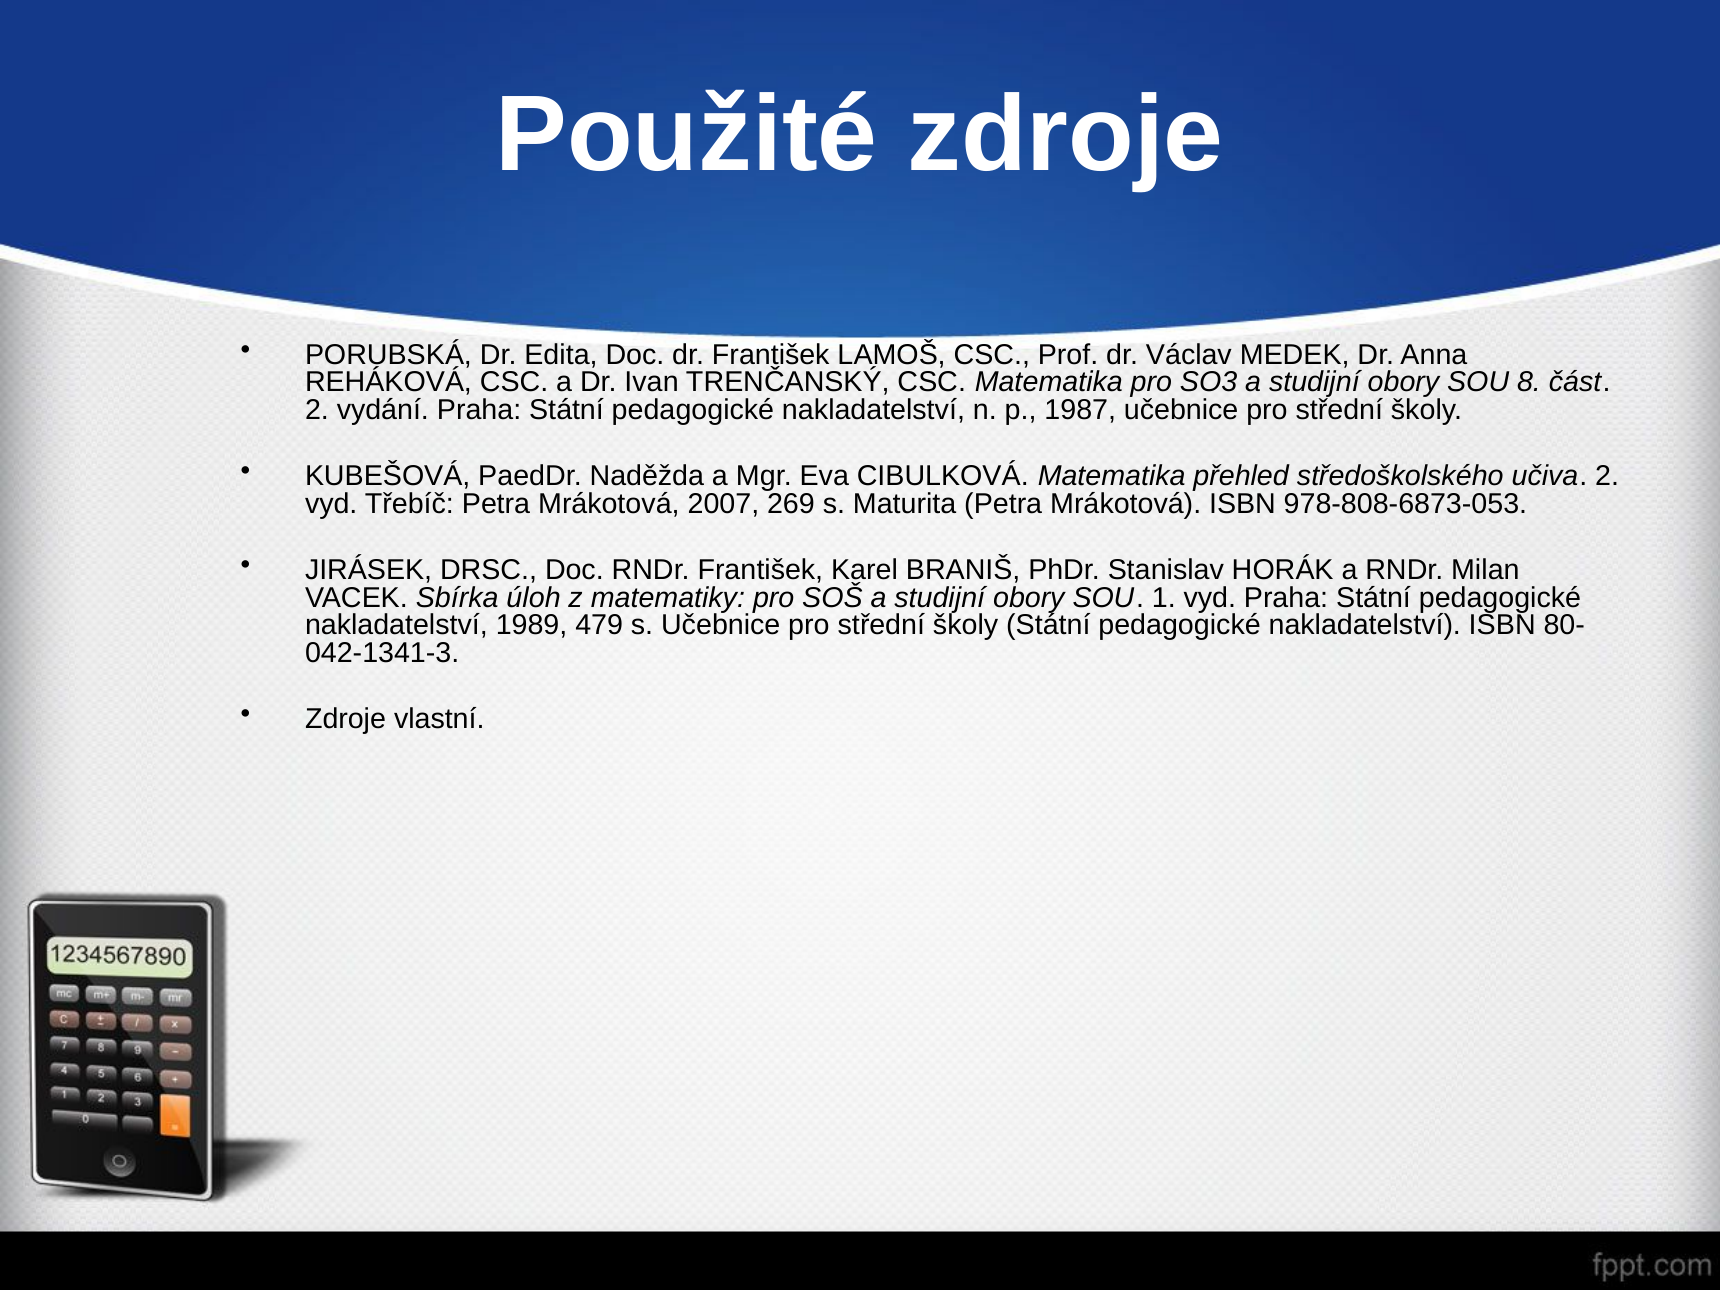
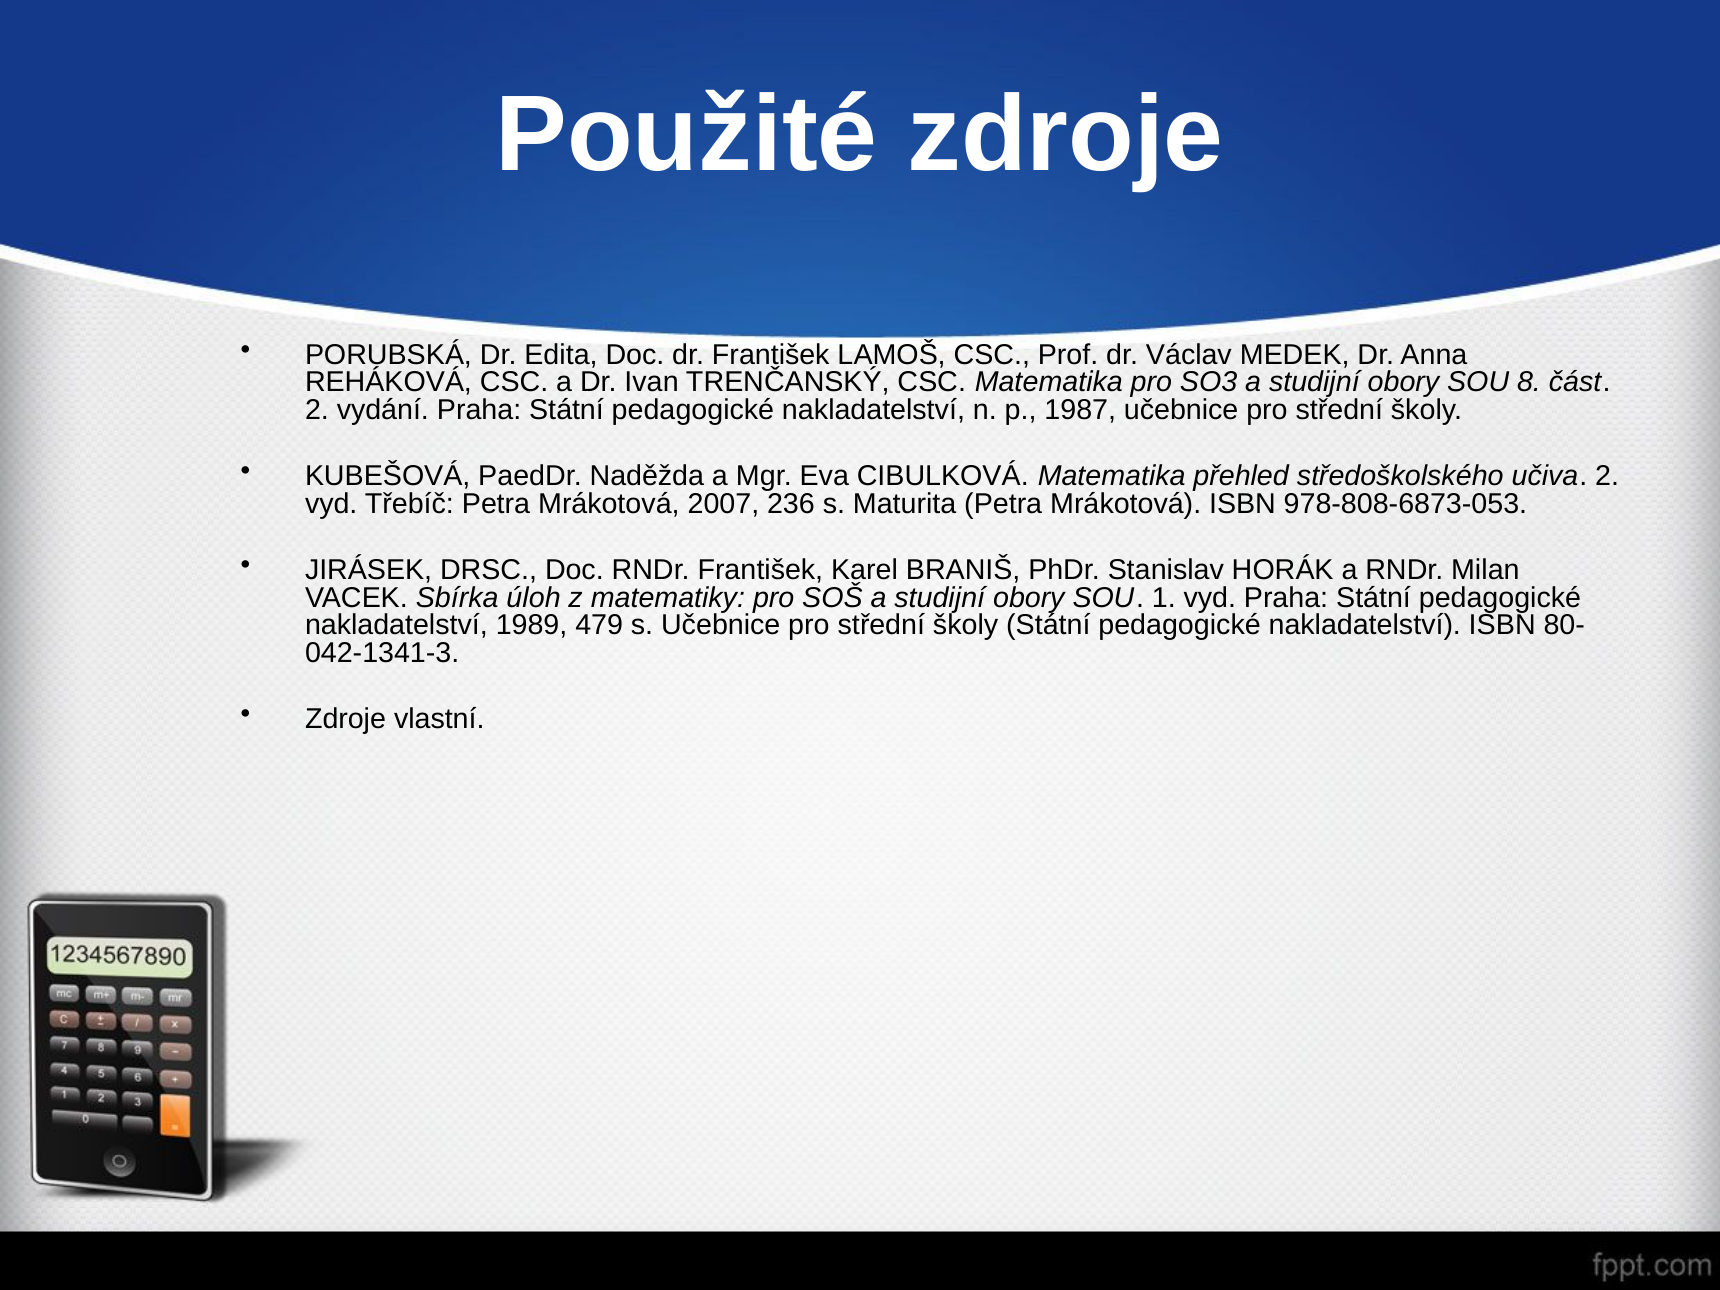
269: 269 -> 236 (791, 504)
